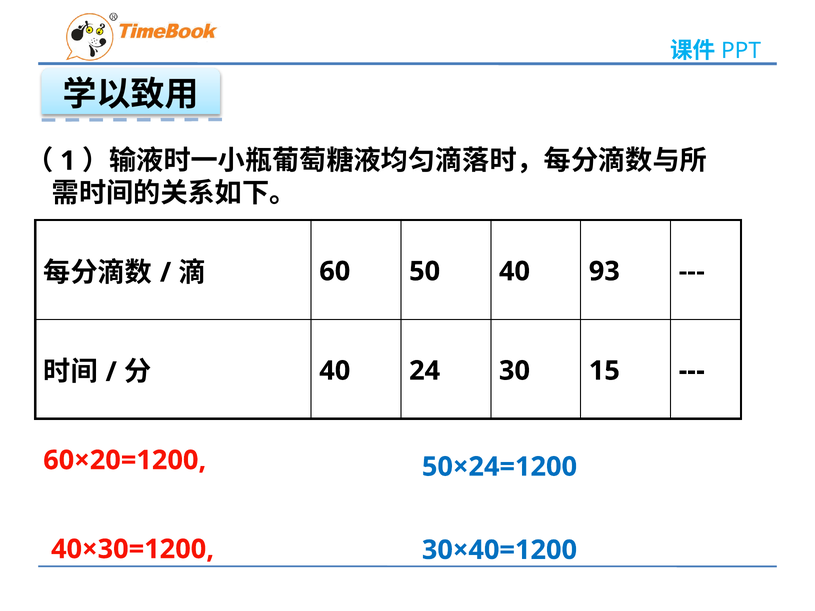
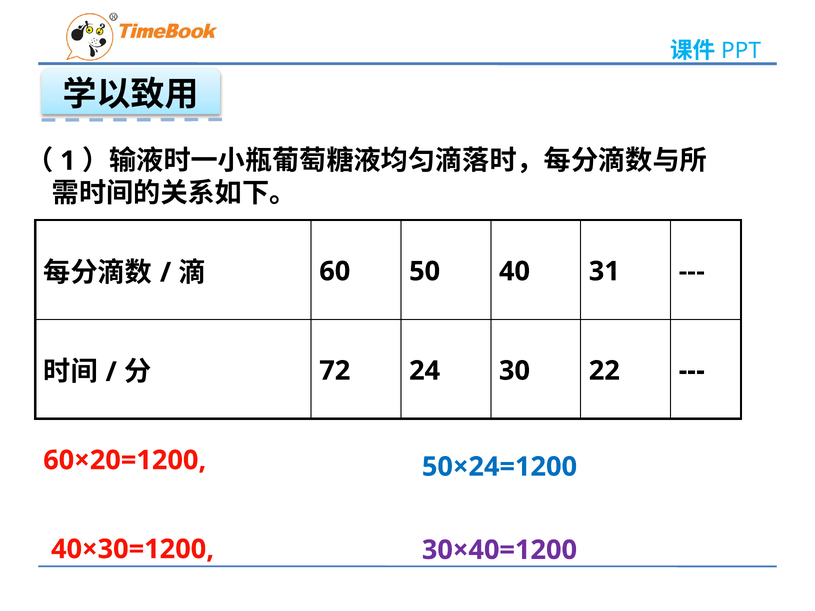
93: 93 -> 31 (604, 271)
40: 40 -> 72 (335, 371)
15: 15 -> 22 (604, 371)
30×40=1200 colour: blue -> purple (499, 550)
